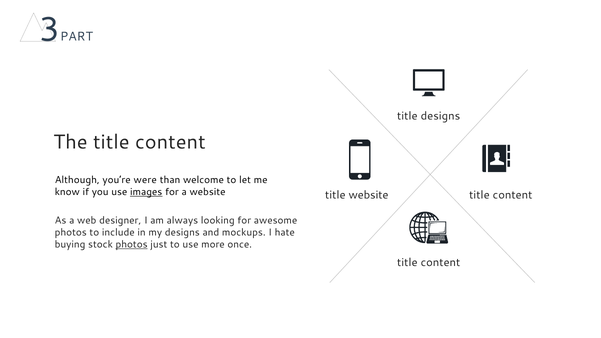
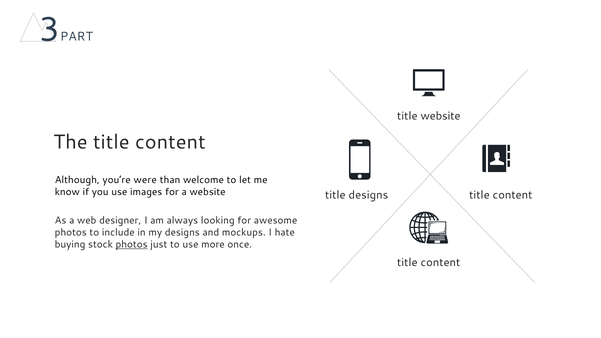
title designs: designs -> website (441, 116)
images underline: present -> none (146, 192)
title website: website -> designs (368, 195)
